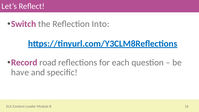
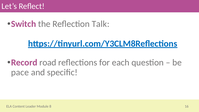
Into: Into -> Talk (101, 24)
have: have -> pace (20, 72)
